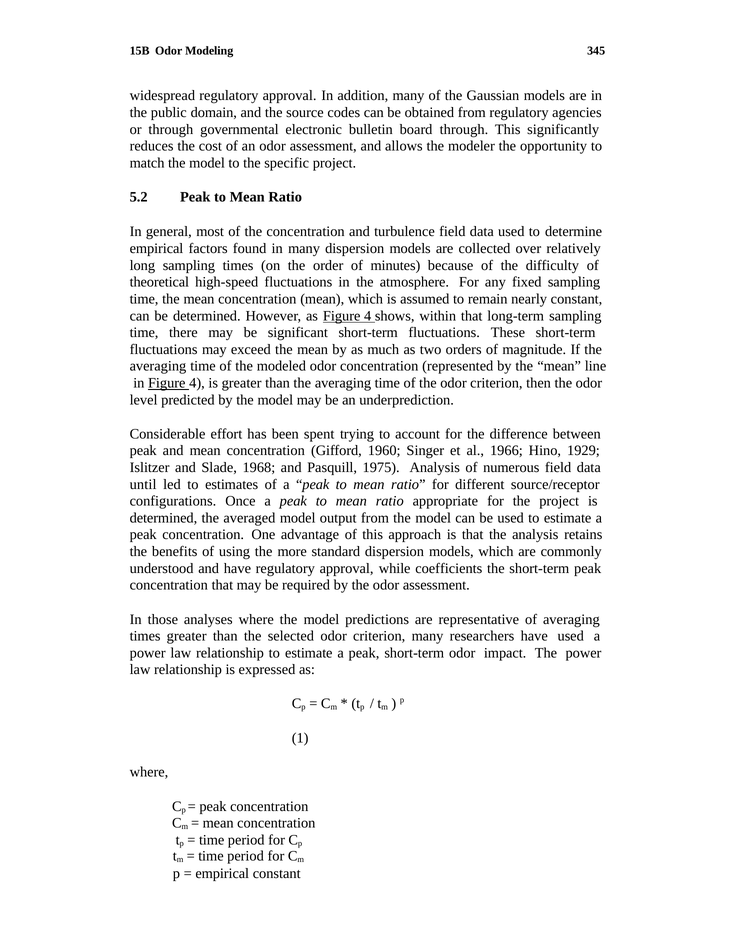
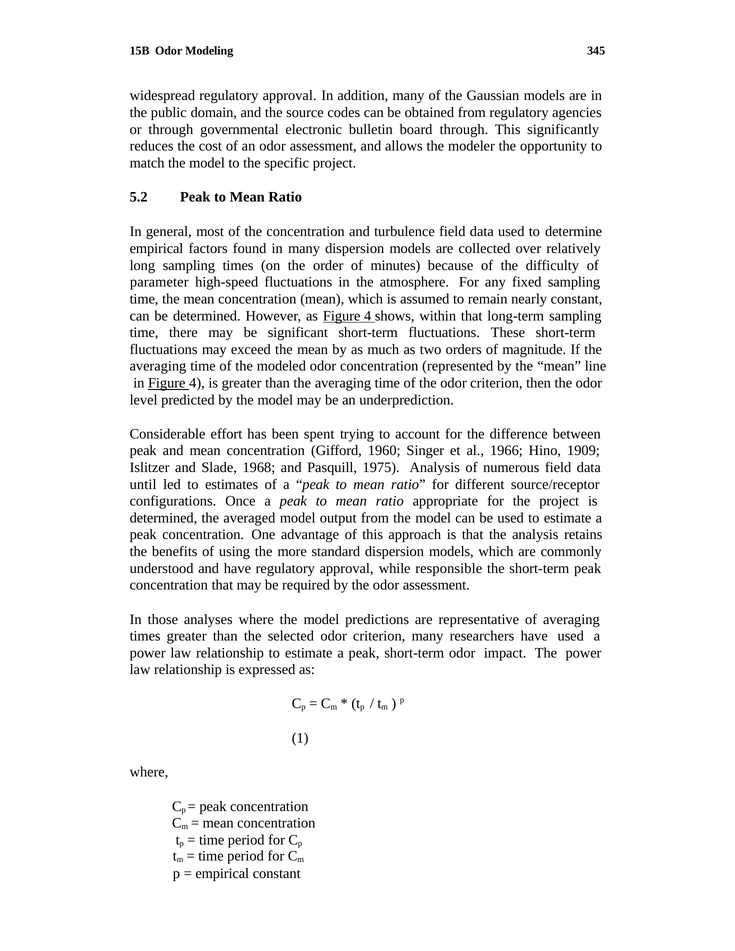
theoretical: theoretical -> parameter (159, 282)
1929: 1929 -> 1909 (583, 451)
coefficients: coefficients -> responsible (449, 568)
